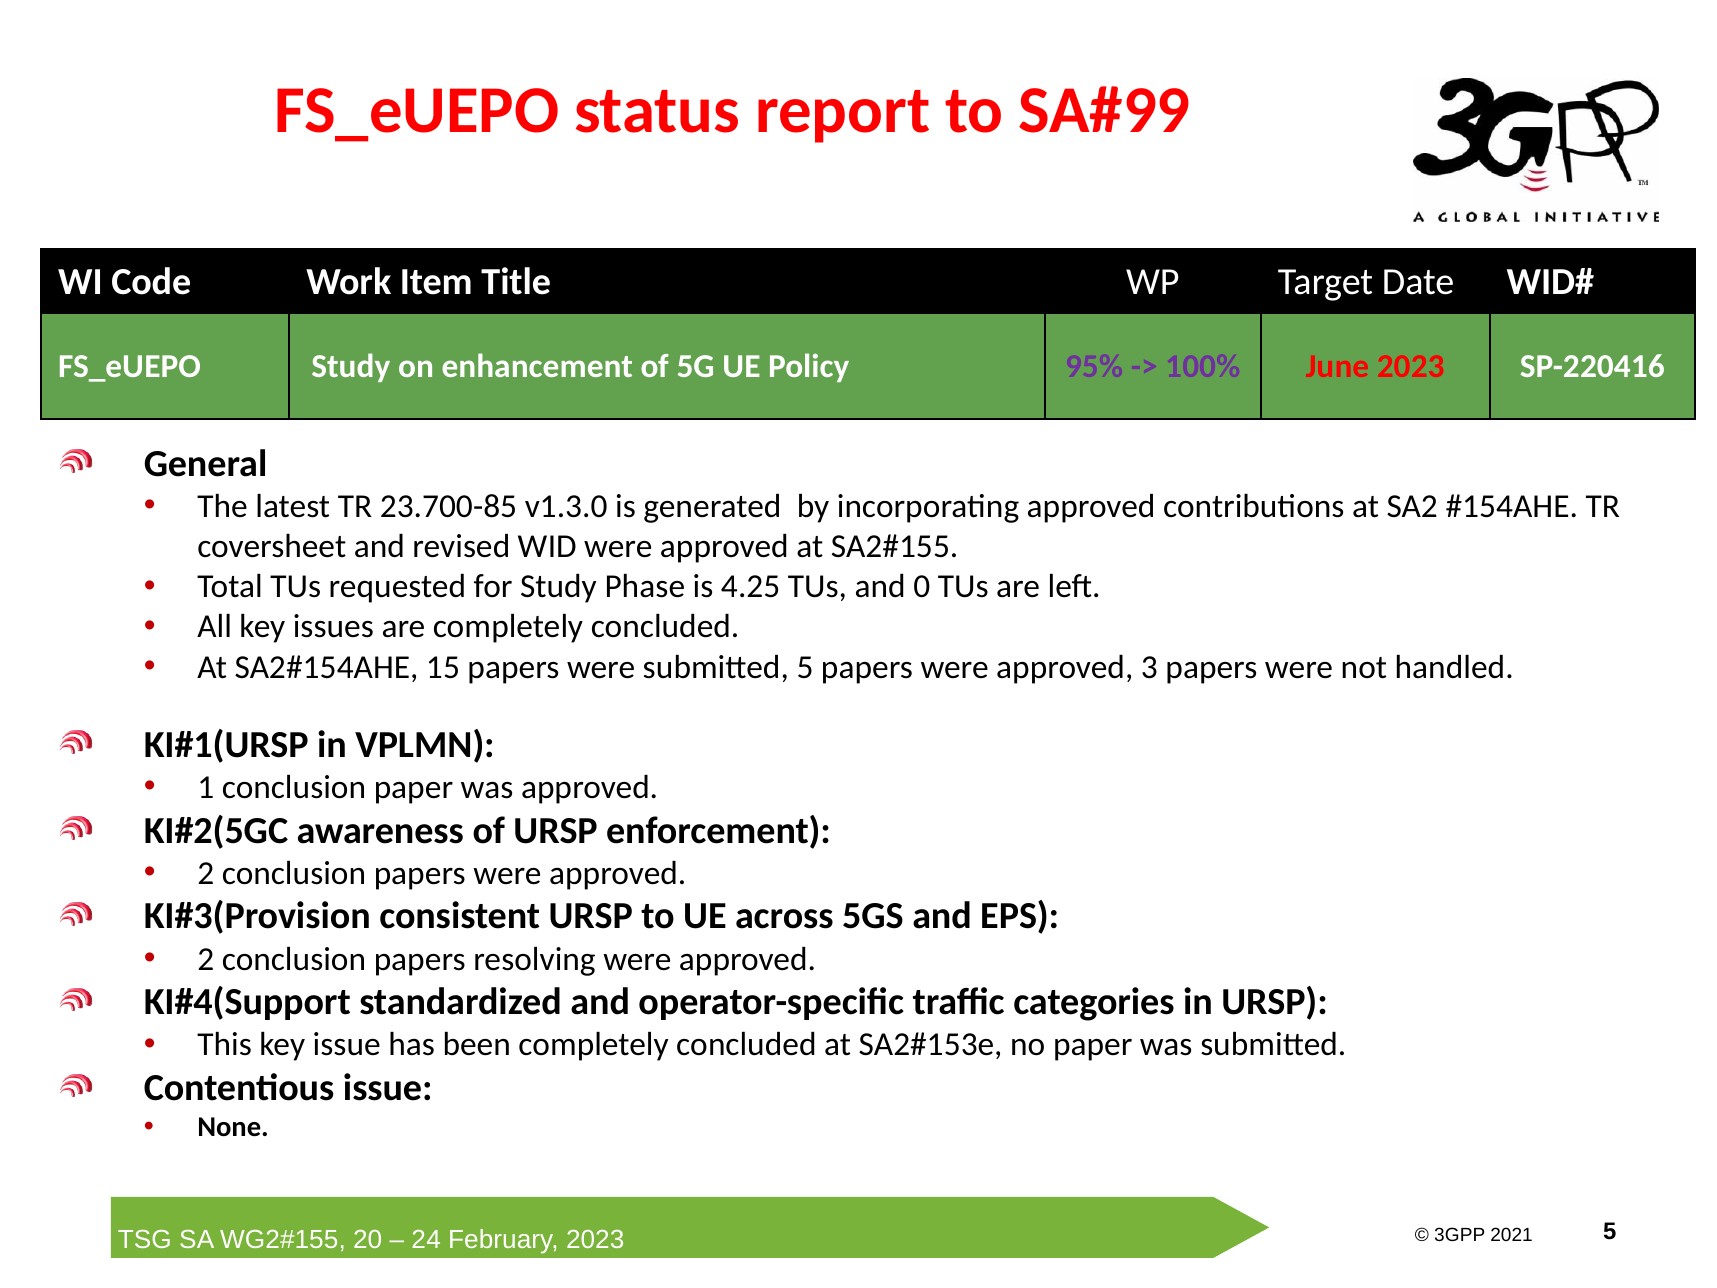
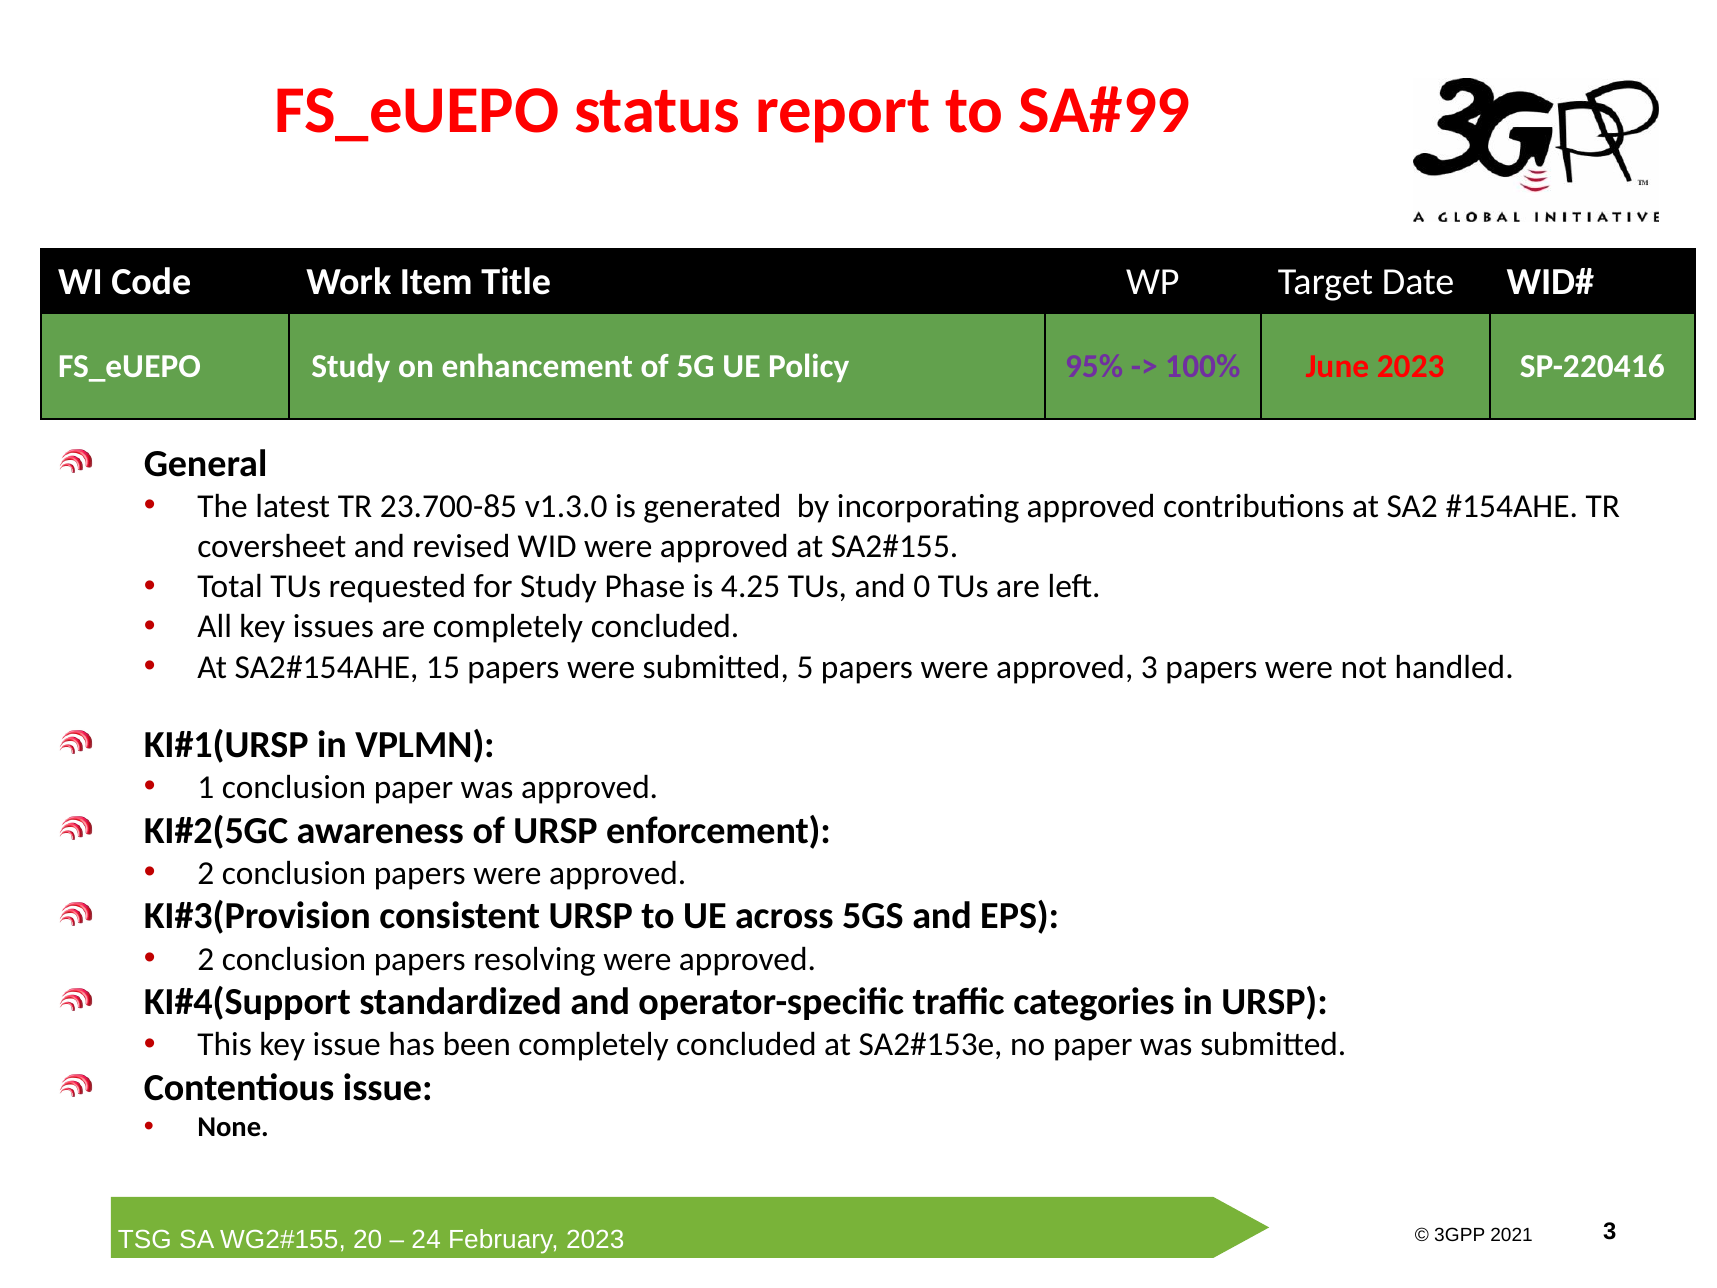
2023 5: 5 -> 3 (1610, 1231)
